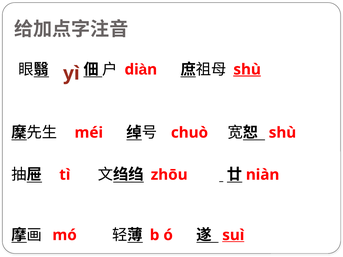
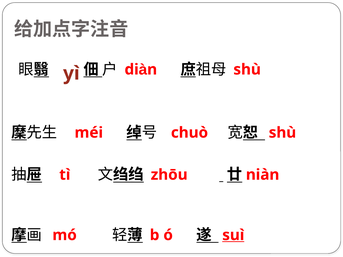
shù underline: present -> none (247, 70)
